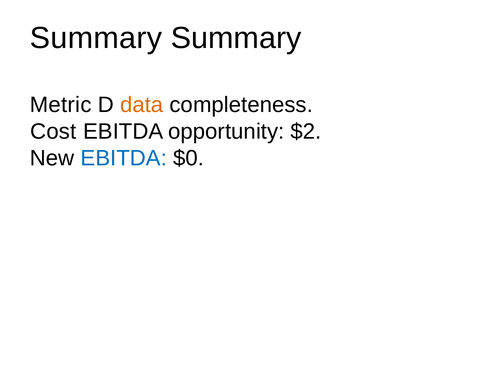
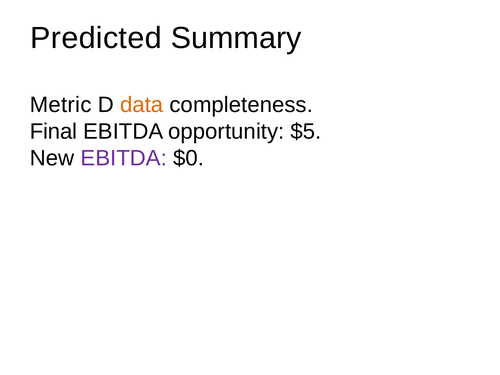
Summary: Summary -> Predicted (96, 38)
Cost: Cost -> Final (53, 132)
$2: $2 -> $5 (306, 132)
EBITDA colour: blue -> purple (124, 158)
